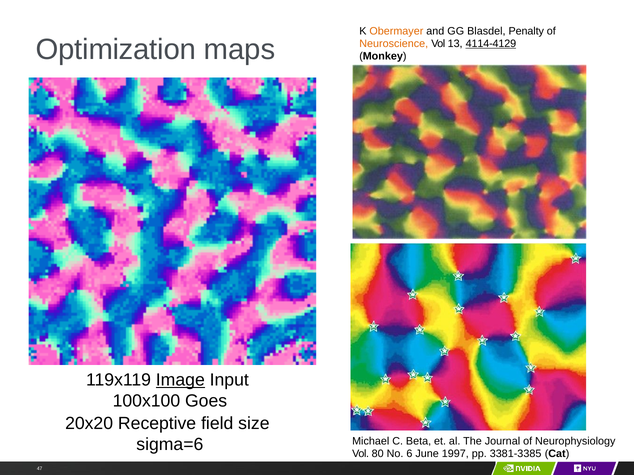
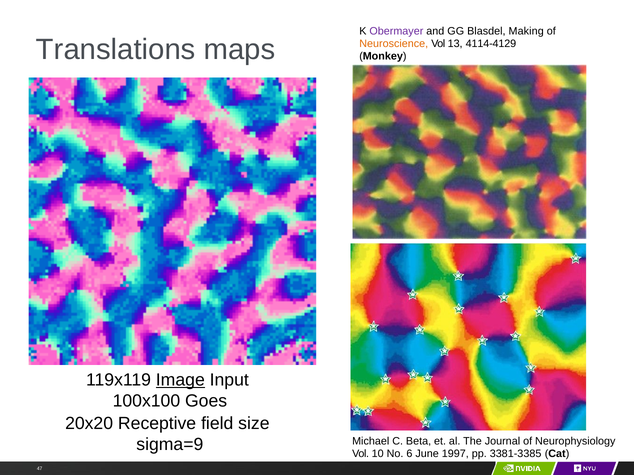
Obermayer colour: orange -> purple (396, 31)
Penalty: Penalty -> Making (526, 31)
Optimization: Optimization -> Translations (116, 49)
4114-4129 underline: present -> none (491, 44)
sigma=6: sigma=6 -> sigma=9 (170, 445)
80: 80 -> 10 (378, 454)
